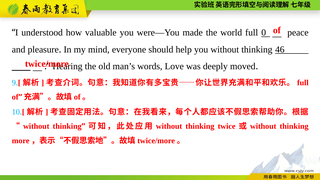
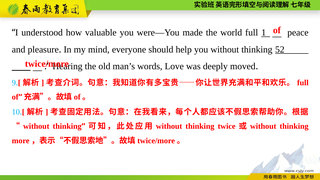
0: 0 -> 1 (264, 33)
46: 46 -> 52 (280, 49)
